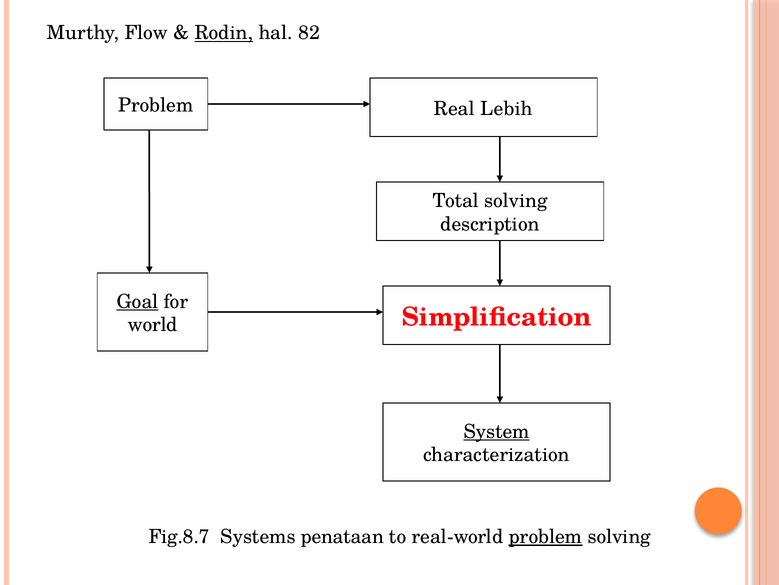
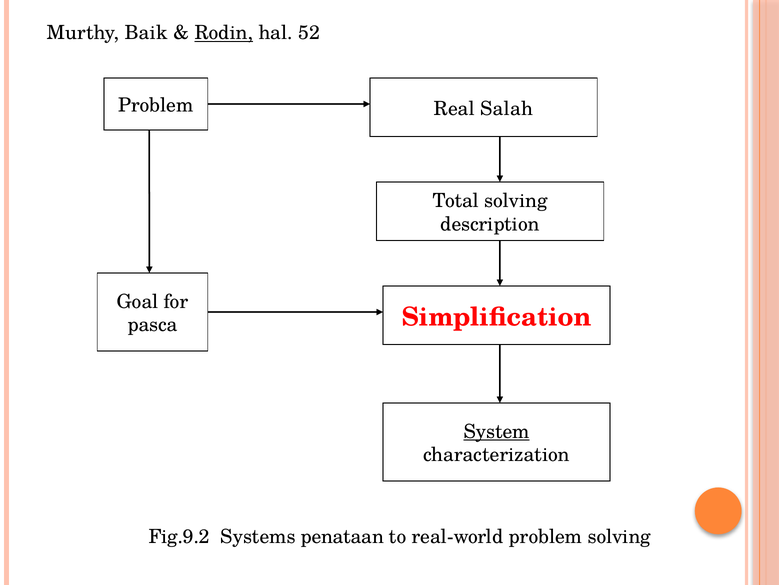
Flow: Flow -> Baik (146, 33)
82: 82 -> 52 (309, 33)
Lebih: Lebih -> Salah (507, 108)
Goal underline: present -> none (138, 301)
world: world -> pasca (153, 325)
Fig.8.7: Fig.8.7 -> Fig.9.2 (179, 536)
problem underline: present -> none (546, 536)
